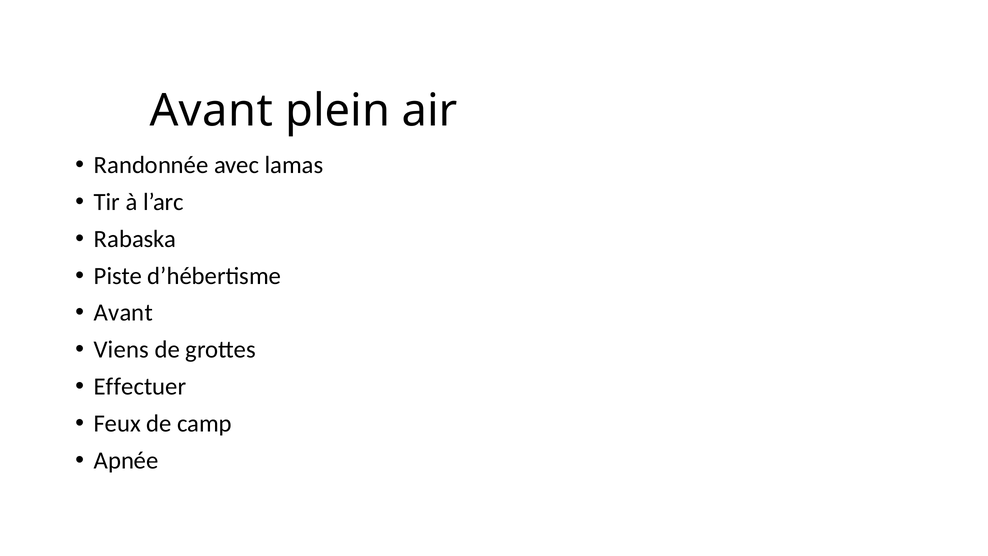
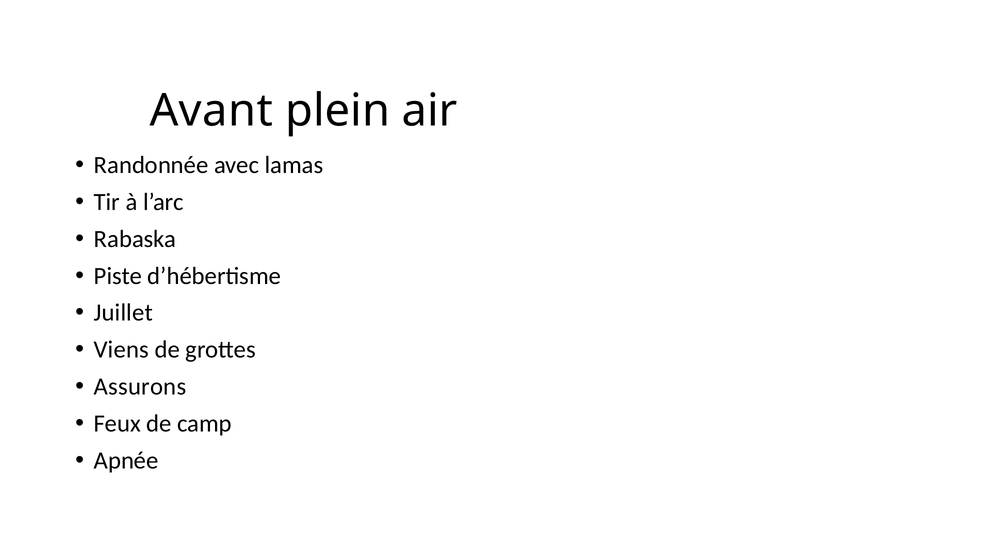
Avant: Avant -> Juillet (123, 313)
Effectuer: Effectuer -> Assurons (140, 387)
